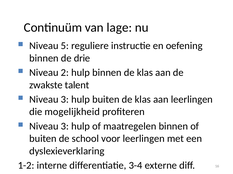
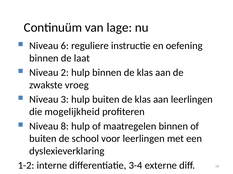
5: 5 -> 6 (65, 46)
drie: drie -> laat (82, 58)
talent: talent -> vroeg (77, 85)
3: 3 -> 8 (65, 127)
